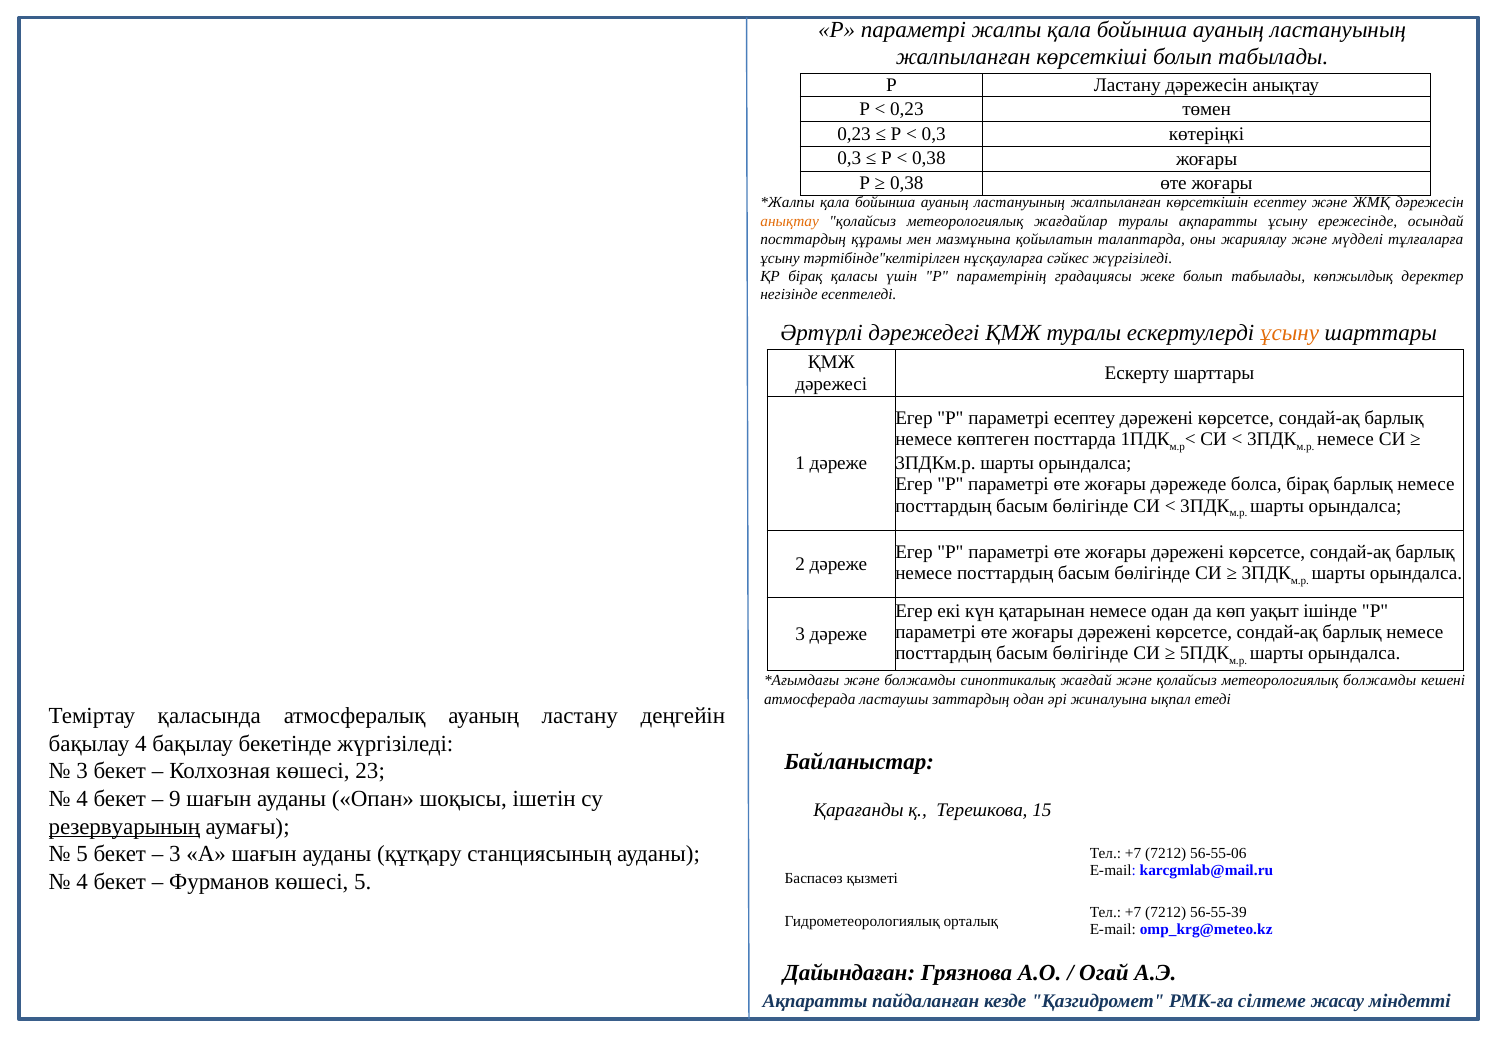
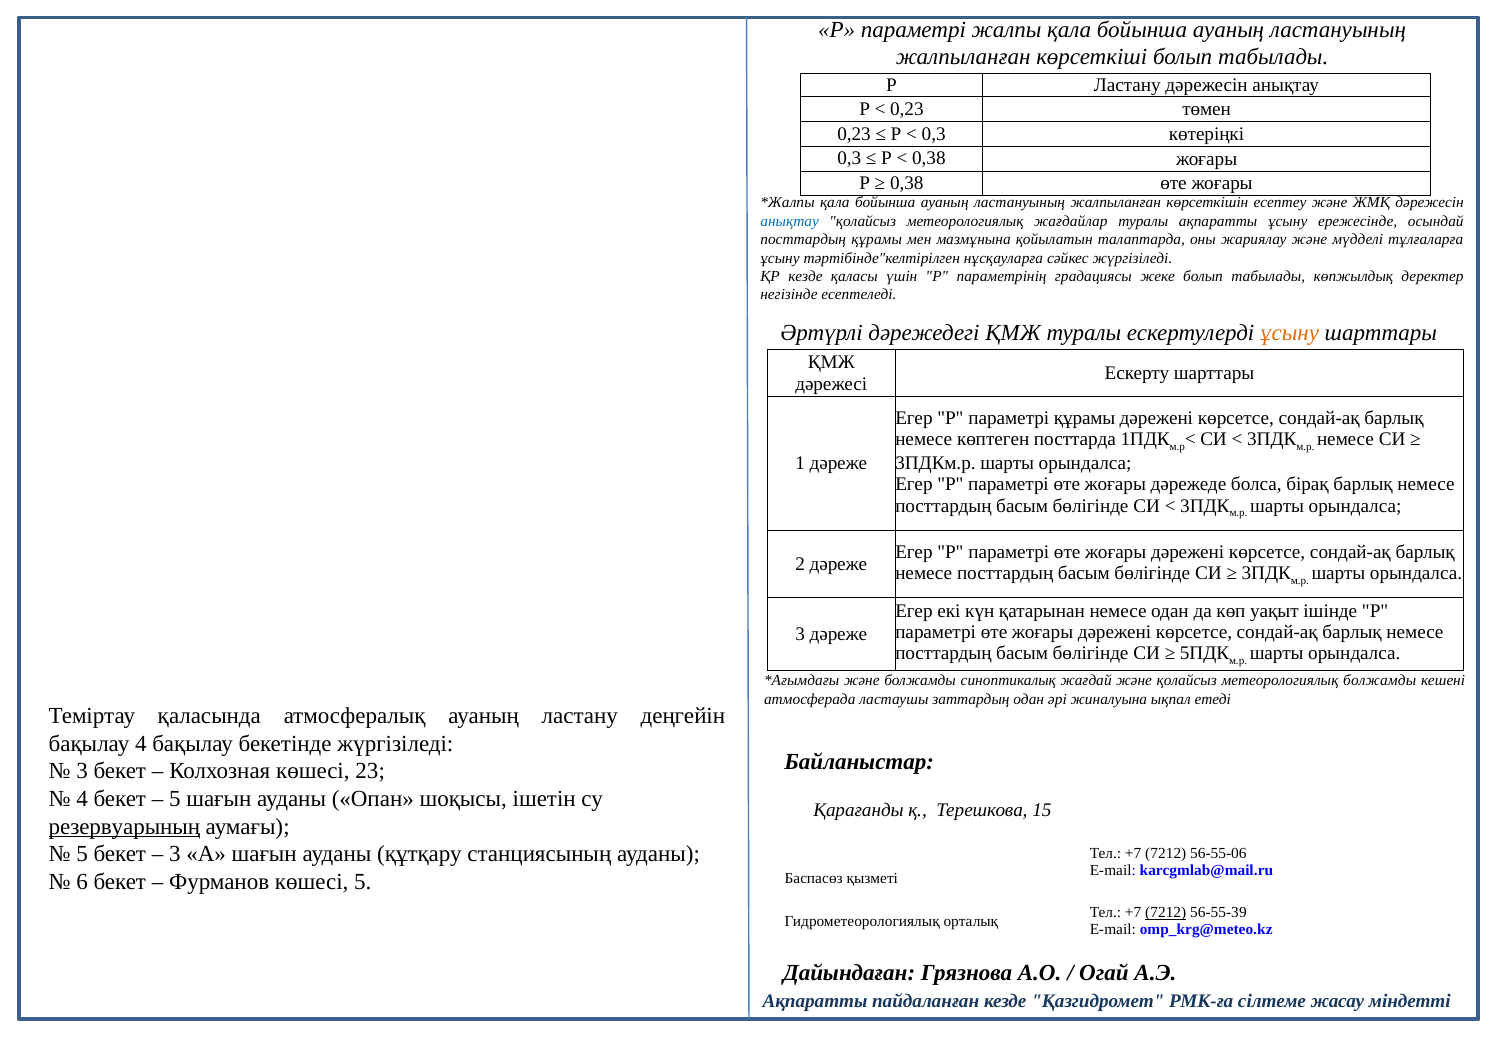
анықтау colour: orange -> blue (790, 221)
ҚР бірақ: бірақ -> кезде (805, 276)
параметрі есептеу: есептеу -> құрамы (1085, 418)
9: 9 -> 5 (175, 799)
4: 4 -> 6 (82, 882)
7212 underline: none -> present (1166, 913)
